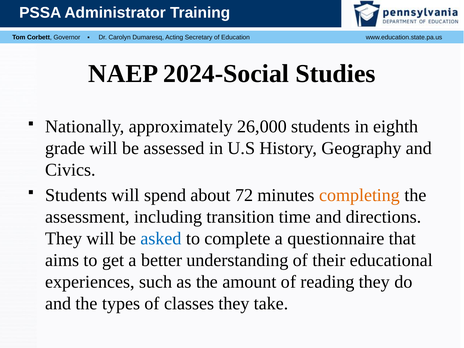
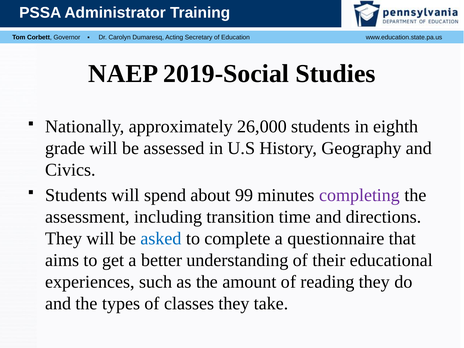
2024-Social: 2024-Social -> 2019-Social (226, 74)
72: 72 -> 99 (244, 195)
completing colour: orange -> purple (360, 195)
